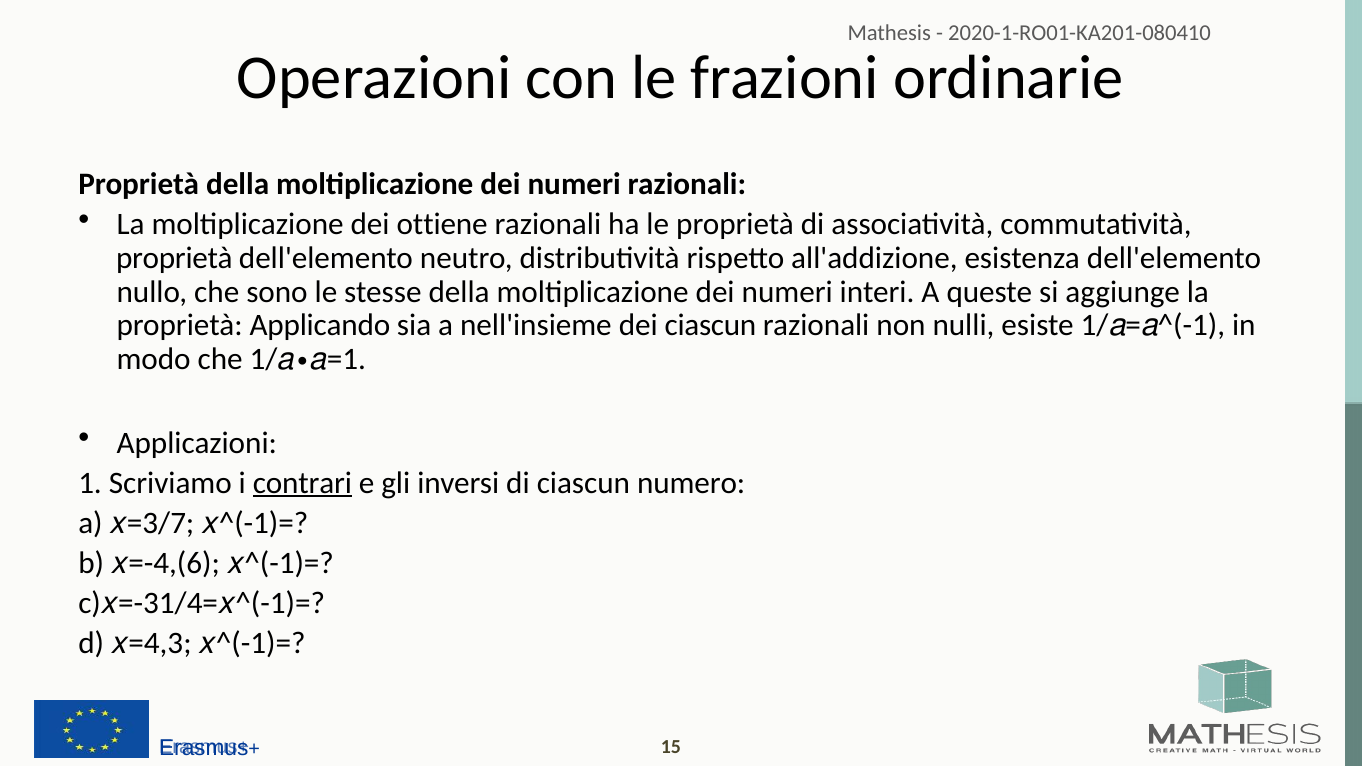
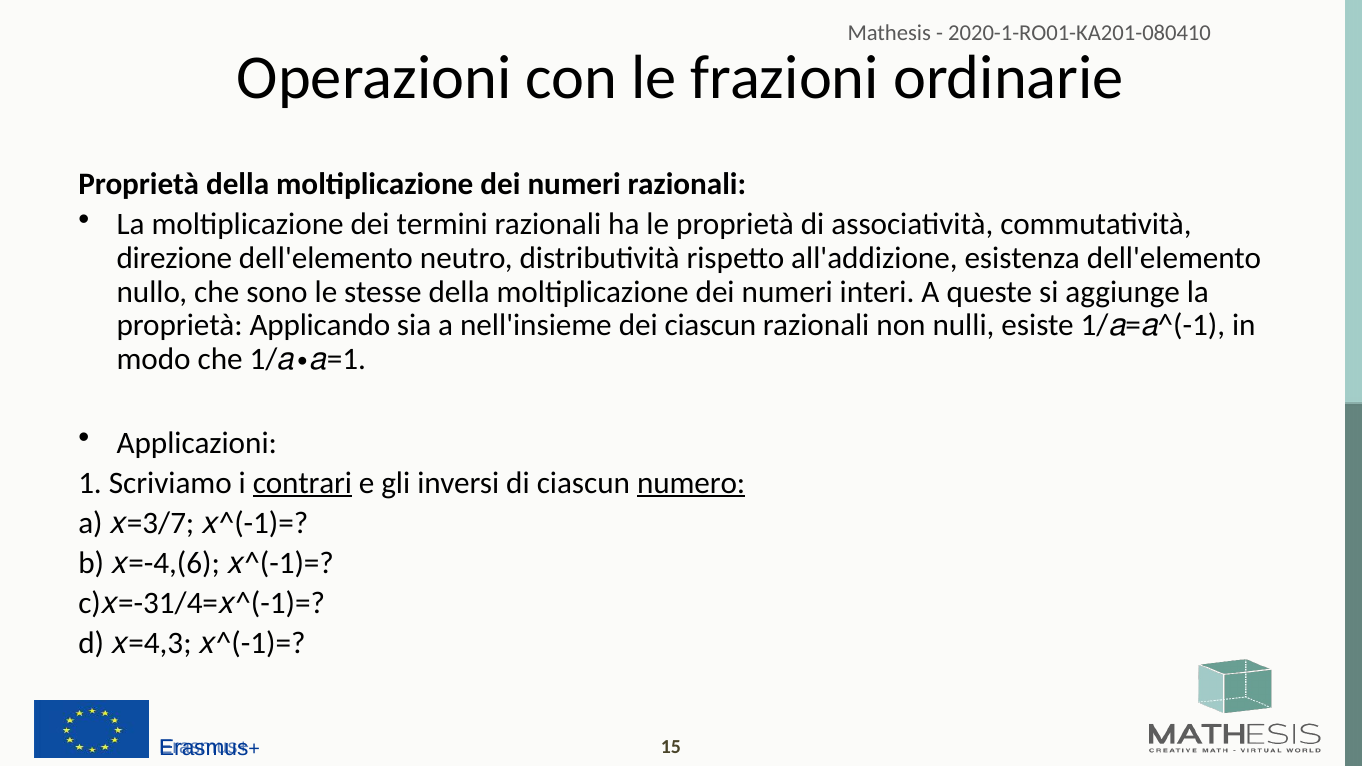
ottiene: ottiene -> termini (442, 224)
proprietà: proprietà -> direzione (174, 258)
numero underline: none -> present (691, 483)
